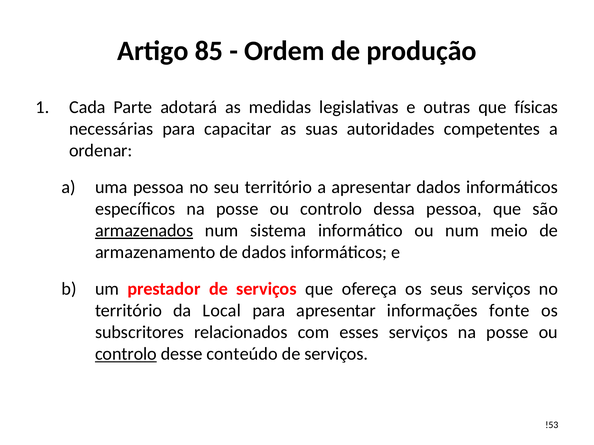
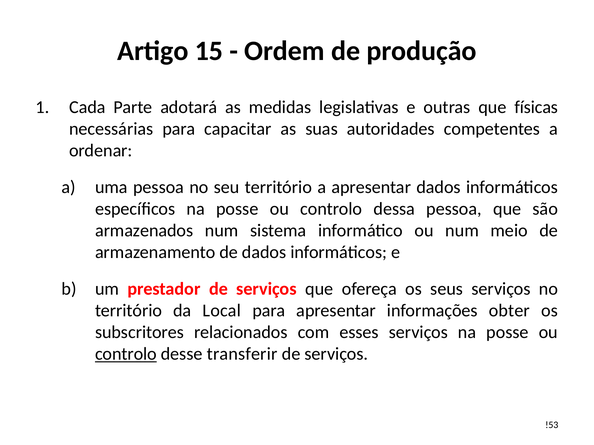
85: 85 -> 15 (209, 51)
armazenados underline: present -> none (144, 231)
fonte: fonte -> obter (509, 311)
conteúdo: conteúdo -> transferir (242, 354)
